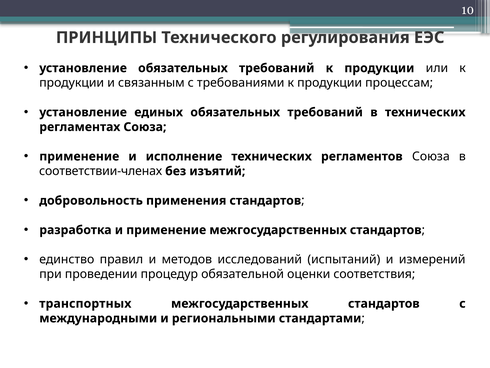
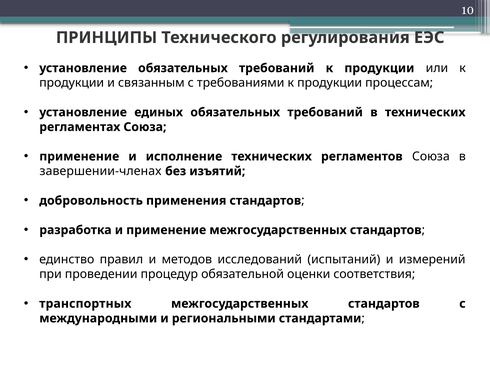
соответствии-членах: соответствии-членах -> завершении-членах (101, 171)
